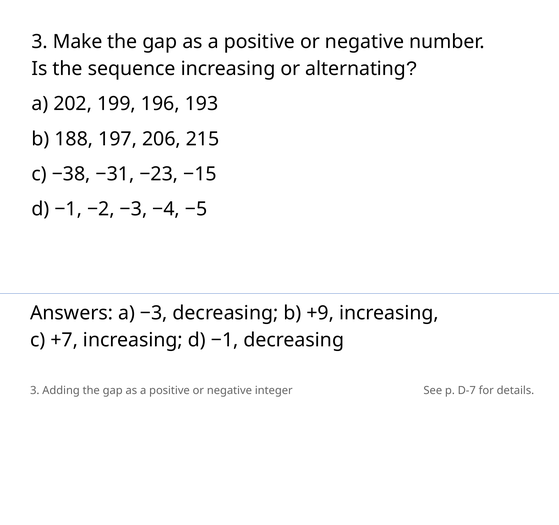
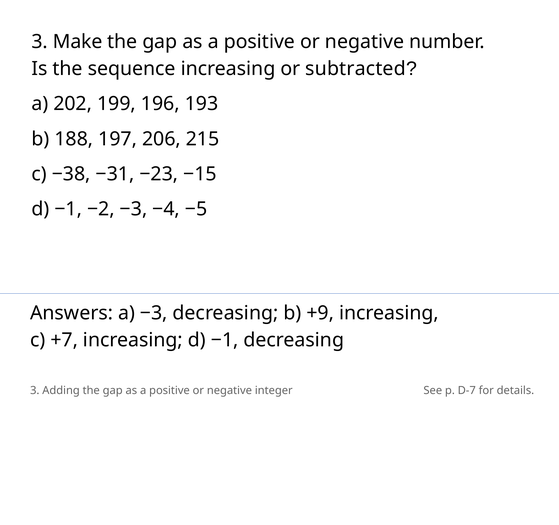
alternating: alternating -> subtracted (356, 69)
